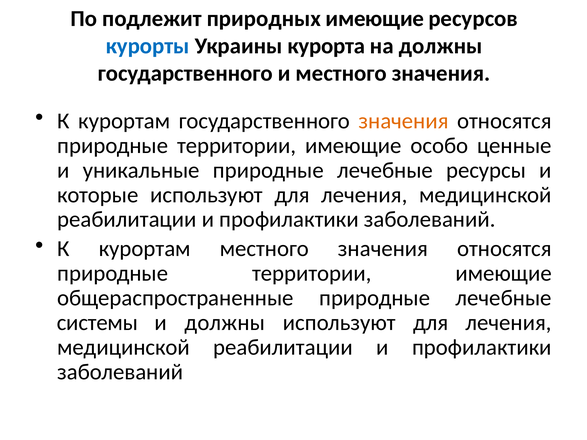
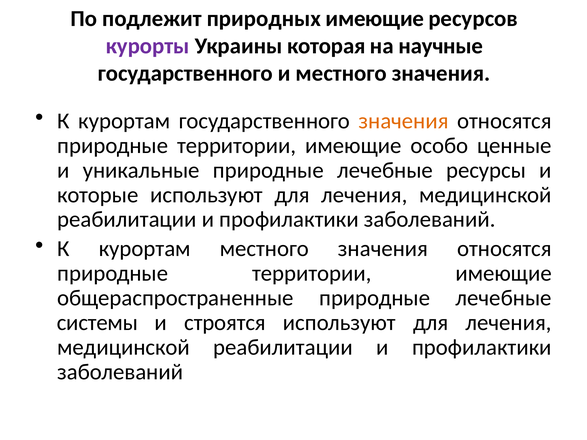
курорты colour: blue -> purple (148, 46)
курорта: курорта -> которая (326, 46)
на должны: должны -> научные (441, 46)
и должны: должны -> строятся (225, 323)
